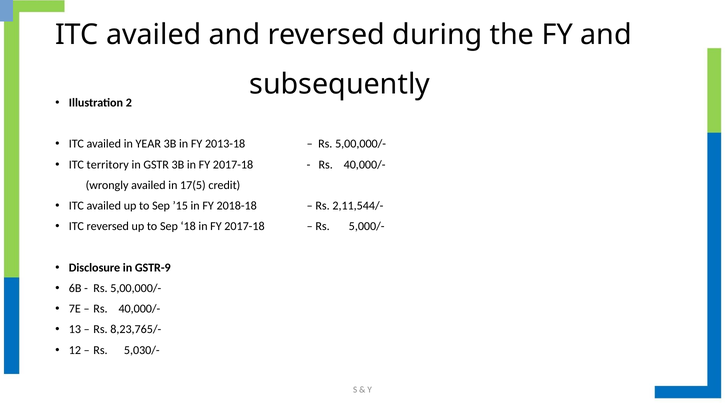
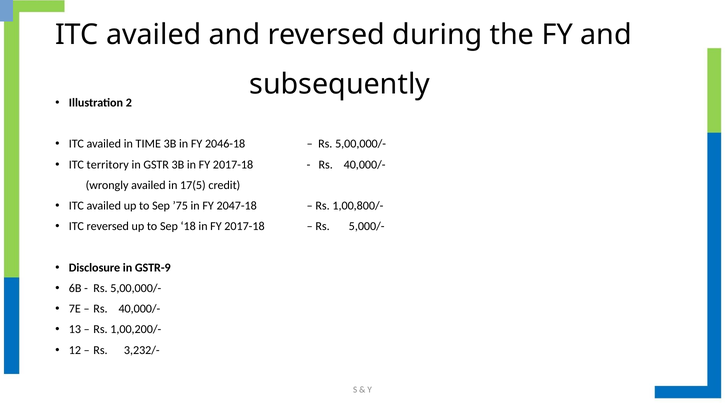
YEAR: YEAR -> TIME (148, 144)
2013-18: 2013-18 -> 2046-18 (225, 144)
’15: ’15 -> ’75 (180, 206)
2018-18: 2018-18 -> 2047-18 (237, 206)
2,11,544/-: 2,11,544/- -> 1,00,800/- (358, 206)
8,23,765/-: 8,23,765/- -> 1,00,200/- (136, 329)
5,030/-: 5,030/- -> 3,232/- (142, 350)
